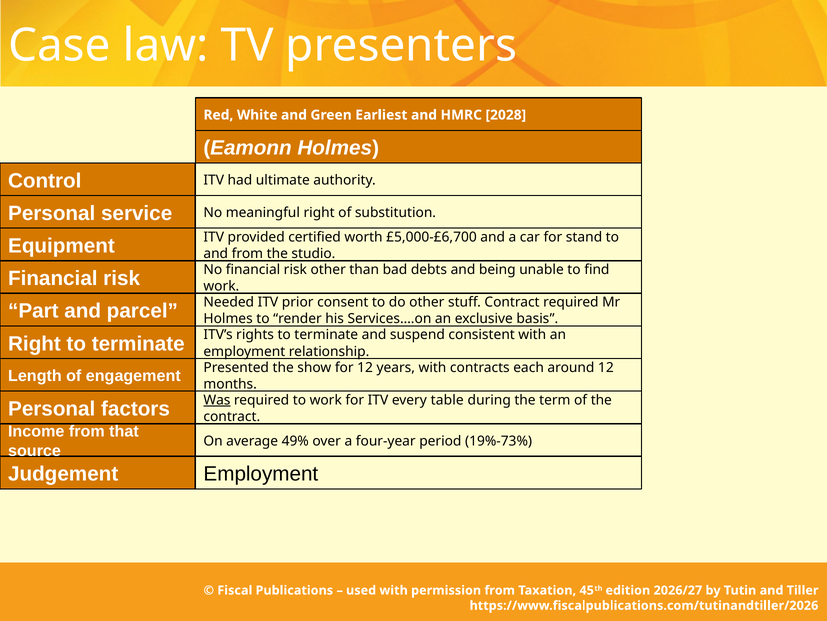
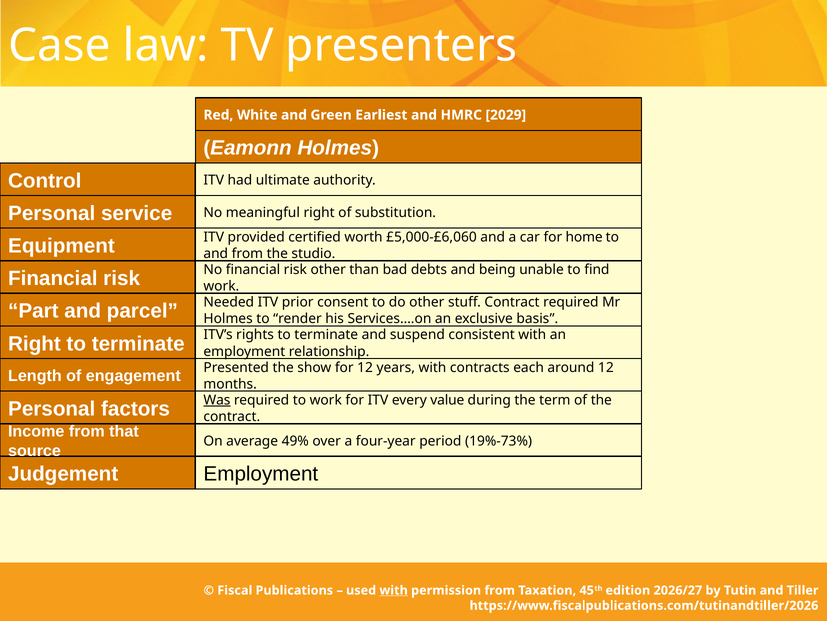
2028: 2028 -> 2029 (506, 115)
£5,000-£6,700: £5,000-£6,700 -> £5,000-£6,060 (432, 237)
stand: stand -> home (584, 237)
table: table -> value (447, 400)
with underline: none -> present (394, 590)
